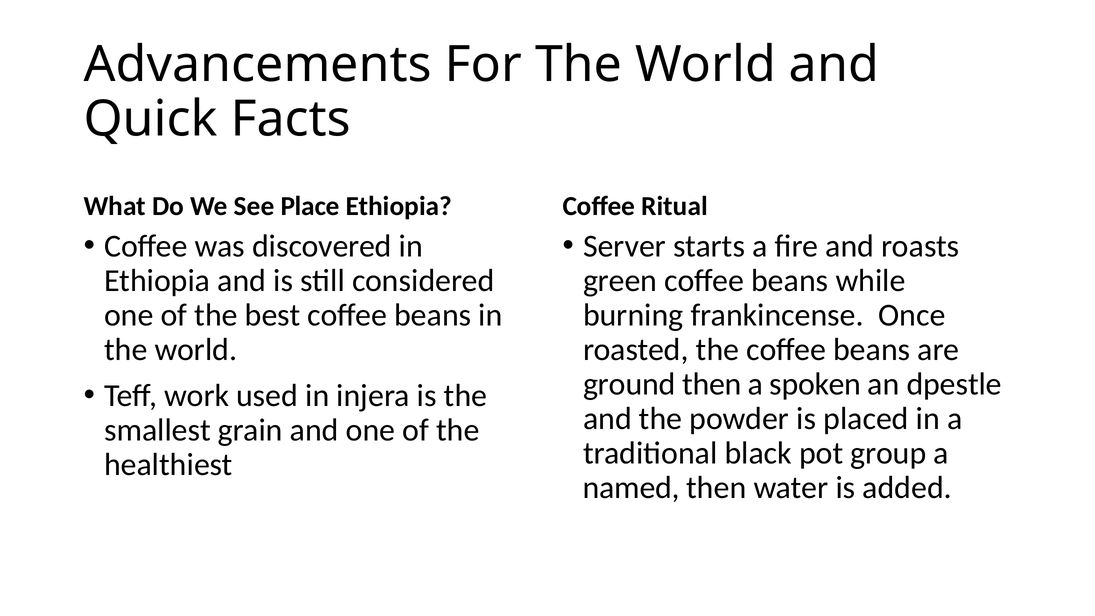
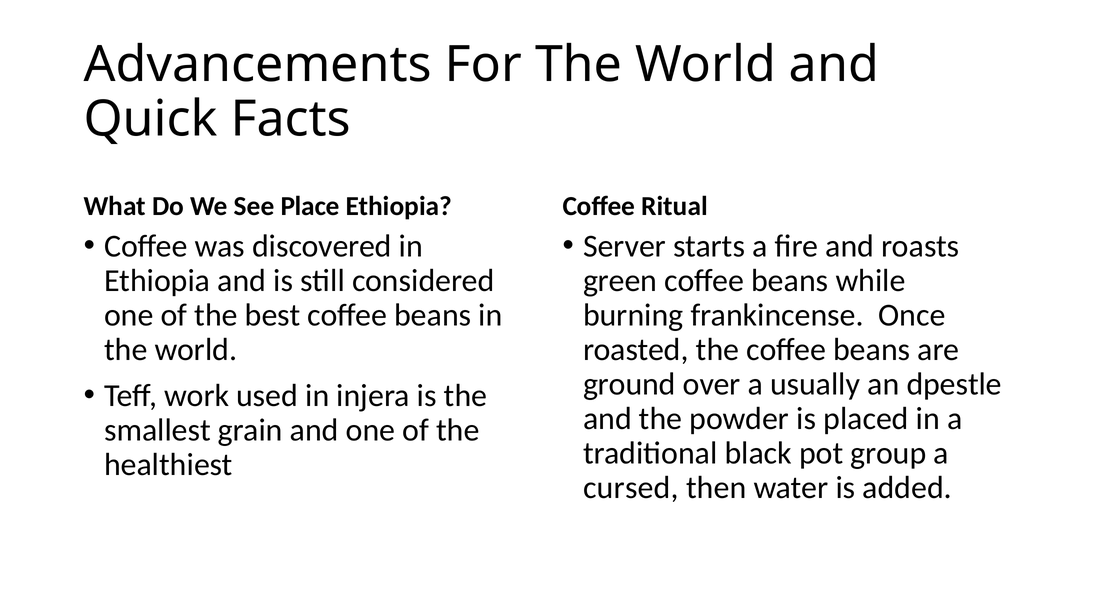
ground then: then -> over (712, 384)
spoken: spoken -> usually (815, 384)
named: named -> cursed (631, 488)
